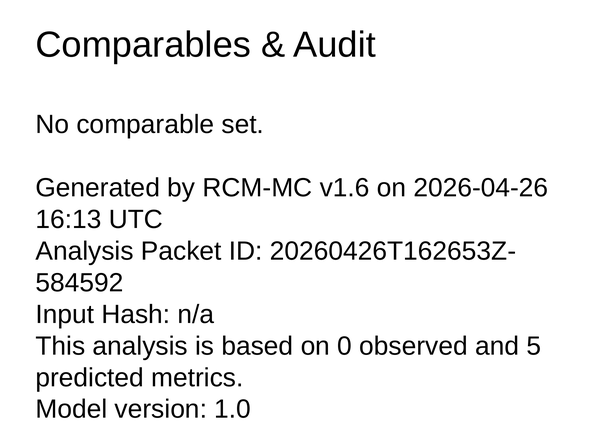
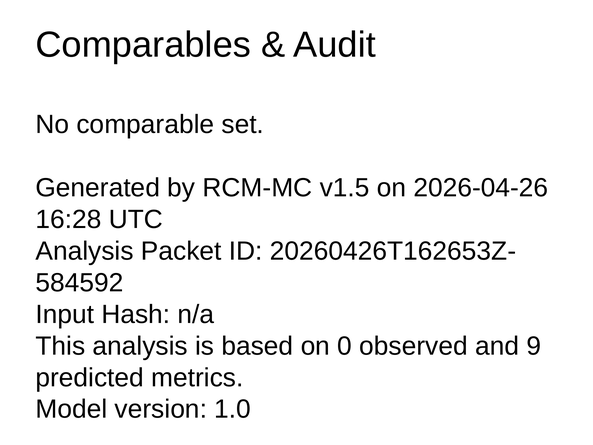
v1.6: v1.6 -> v1.5 (345, 188)
16:13: 16:13 -> 16:28 (68, 219)
5: 5 -> 9 (534, 346)
